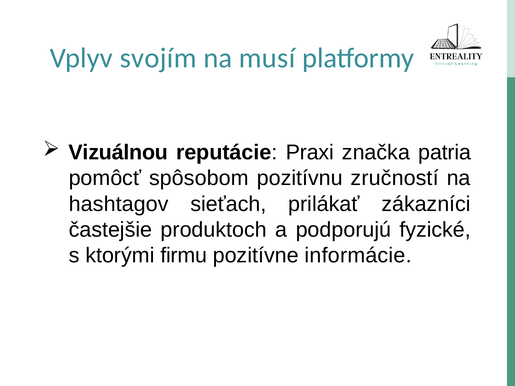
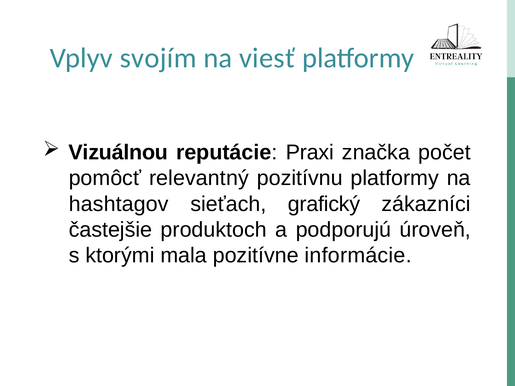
musí: musí -> viesť (267, 58)
patria: patria -> počet (445, 153)
spôsobom: spôsobom -> relevantný (199, 178)
pozitívnu zručností: zručností -> platformy (395, 178)
prilákať: prilákať -> grafický (324, 204)
fyzické: fyzické -> úroveň (435, 230)
firmu: firmu -> mala (184, 256)
